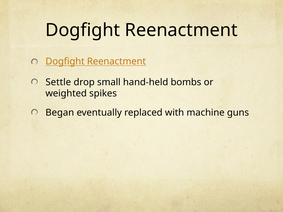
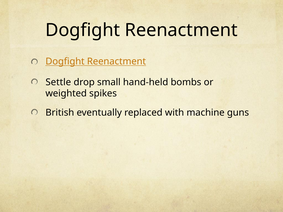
Began: Began -> British (60, 113)
